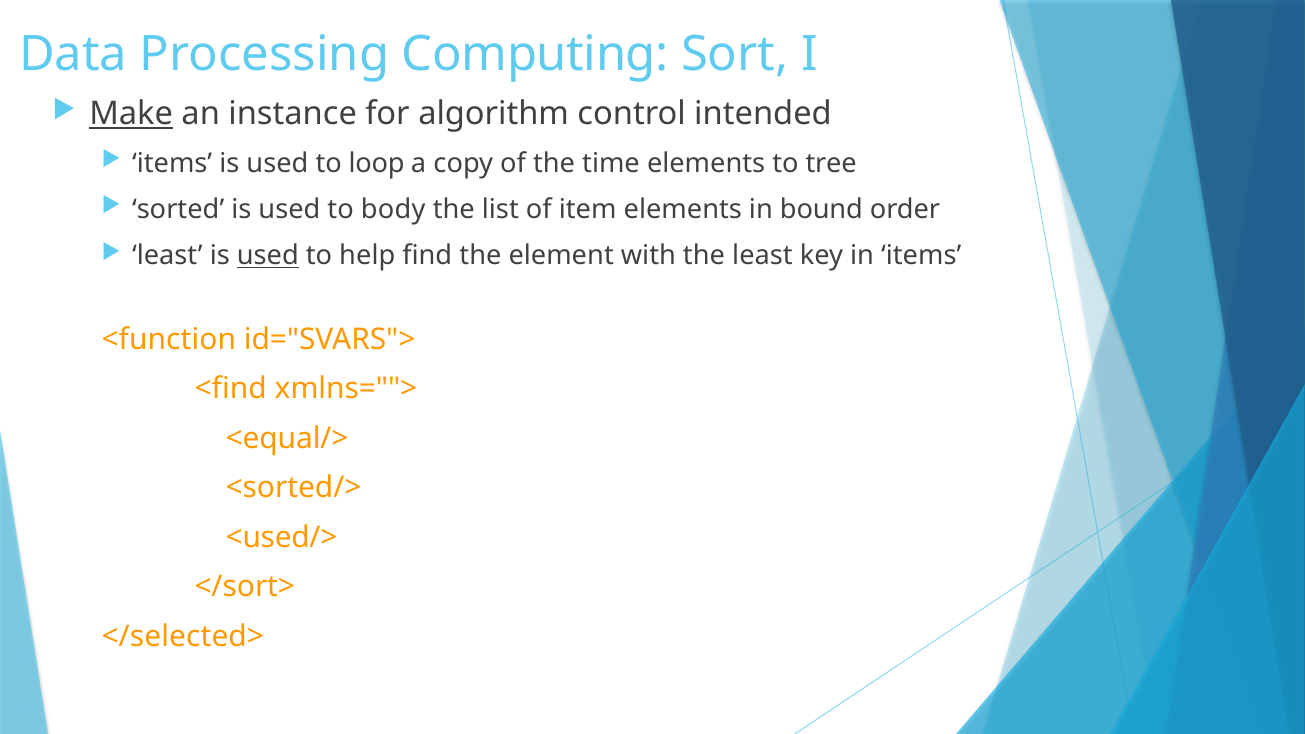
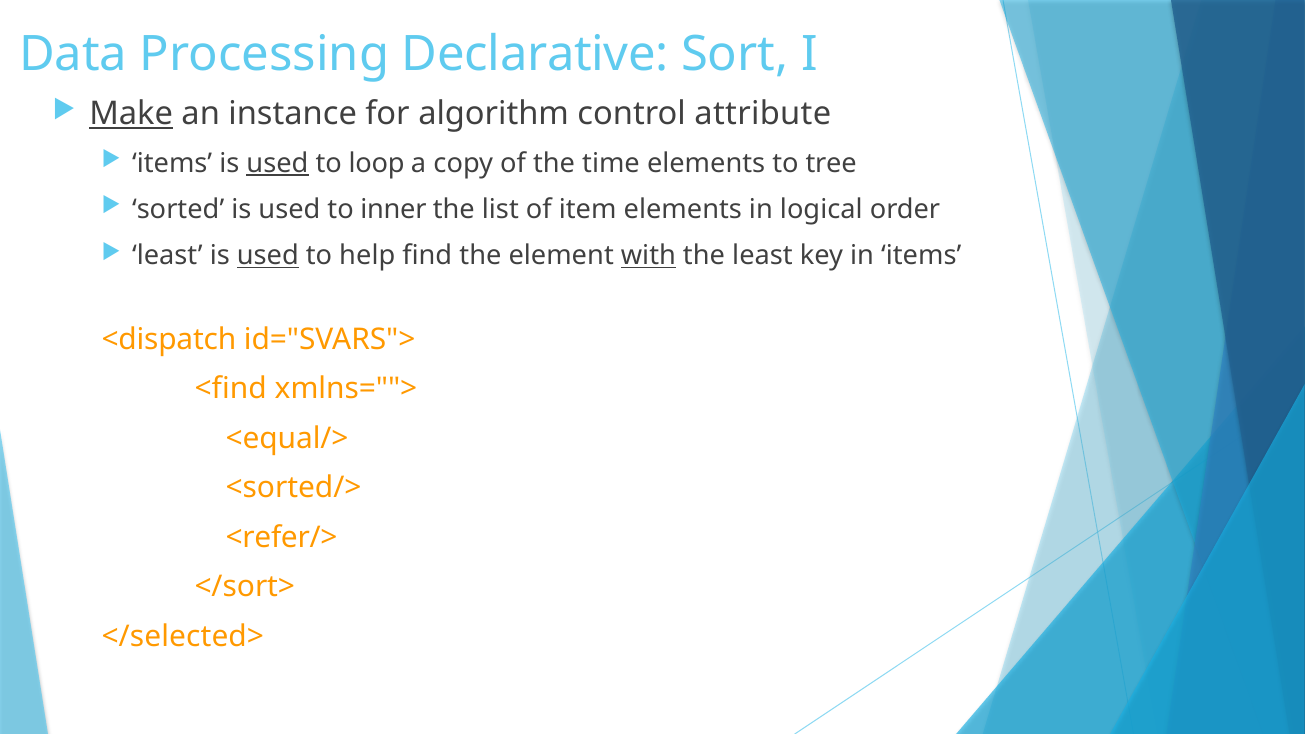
Computing: Computing -> Declarative (535, 54)
intended: intended -> attribute (763, 114)
used underline: none -> present (277, 163)
body: body -> inner (393, 210)
bound: bound -> logical (821, 210)
with underline: none -> present (648, 256)
<function: <function -> <dispatch (169, 340)
<used/>: <used/> -> <refer/> (282, 537)
